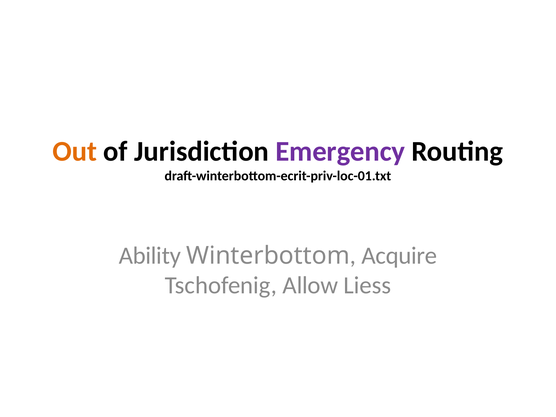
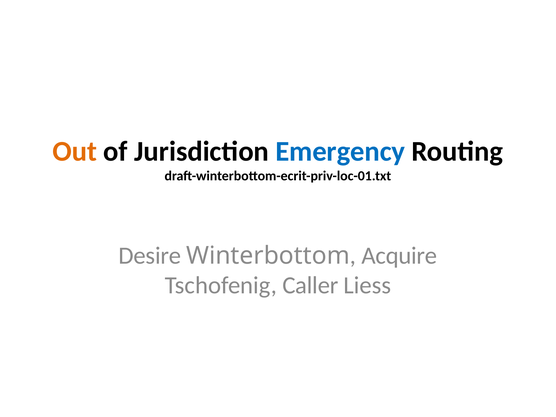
Emergency colour: purple -> blue (340, 151)
Ability: Ability -> Desire (150, 256)
Allow: Allow -> Caller (310, 285)
